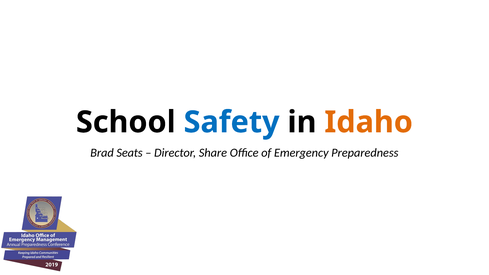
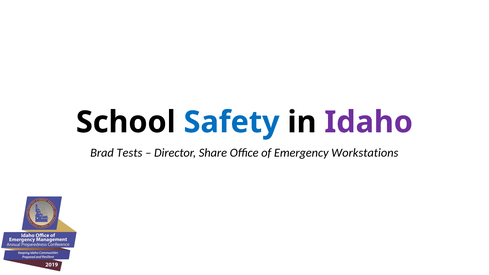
Idaho colour: orange -> purple (369, 122)
Seats: Seats -> Tests (129, 153)
Preparedness: Preparedness -> Workstations (365, 153)
